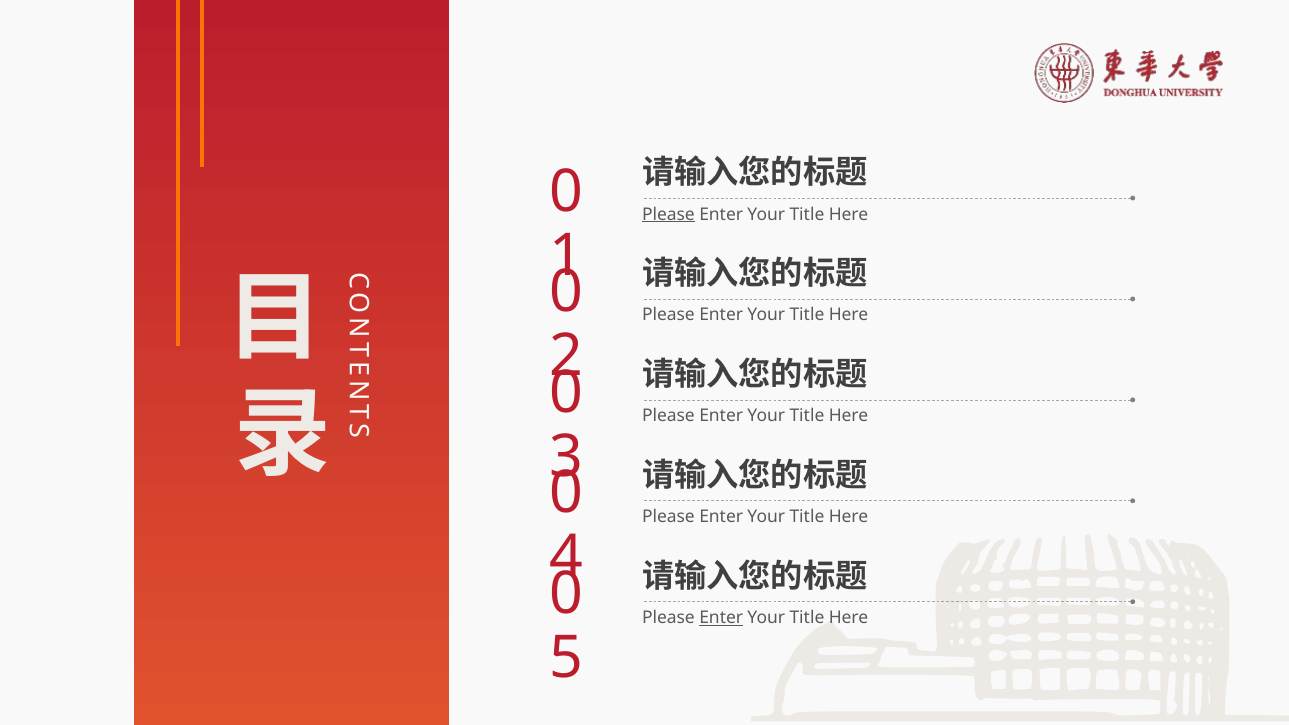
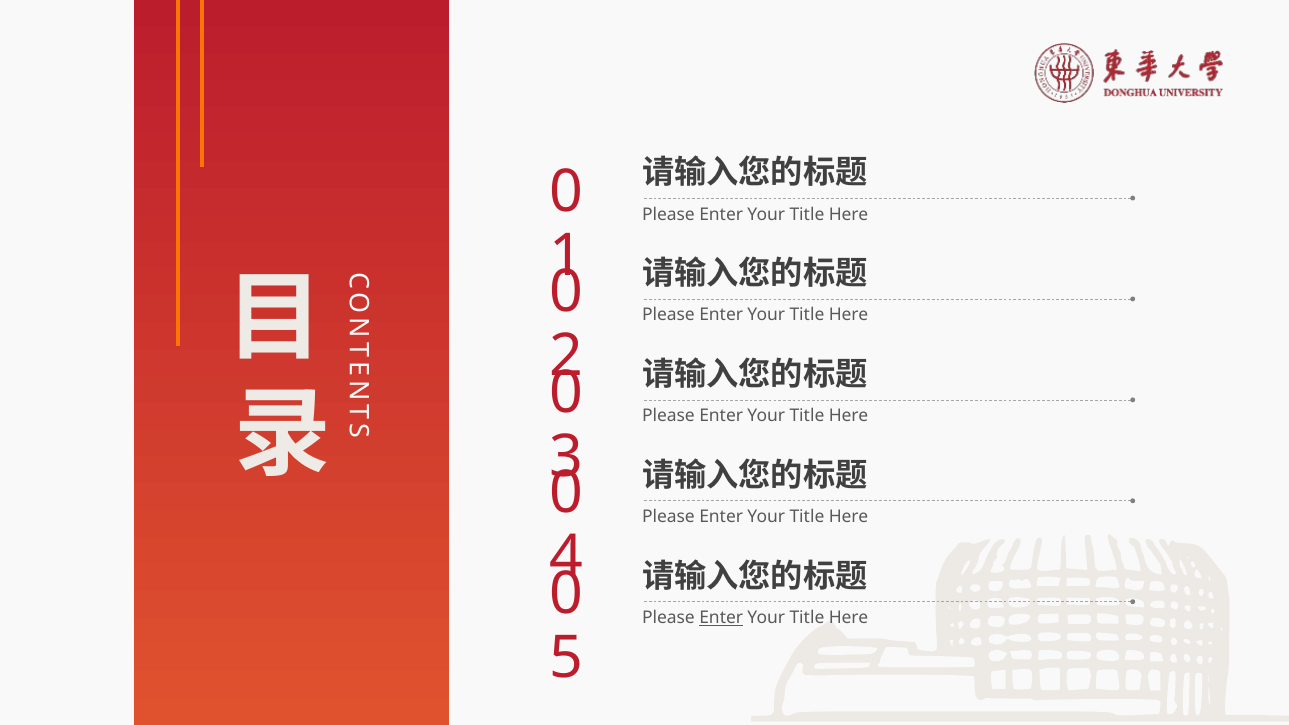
Please underline: present -> none (668, 214)
